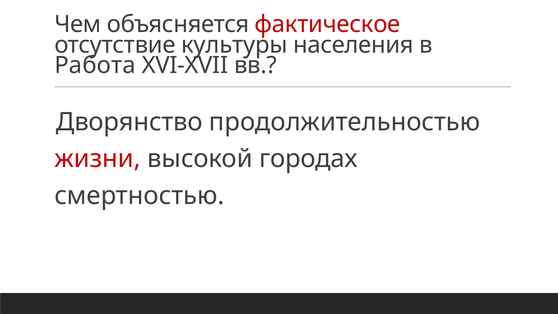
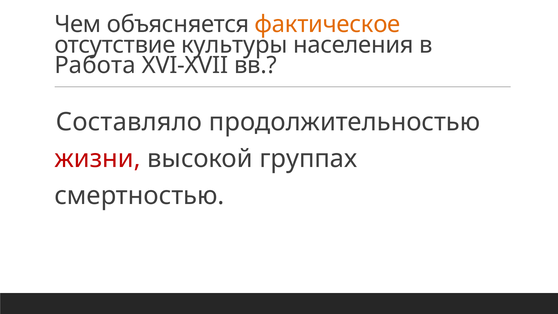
фактическое colour: red -> orange (328, 24)
Дворянство: Дворянство -> Составляло (129, 122)
городах: городах -> группах (308, 159)
